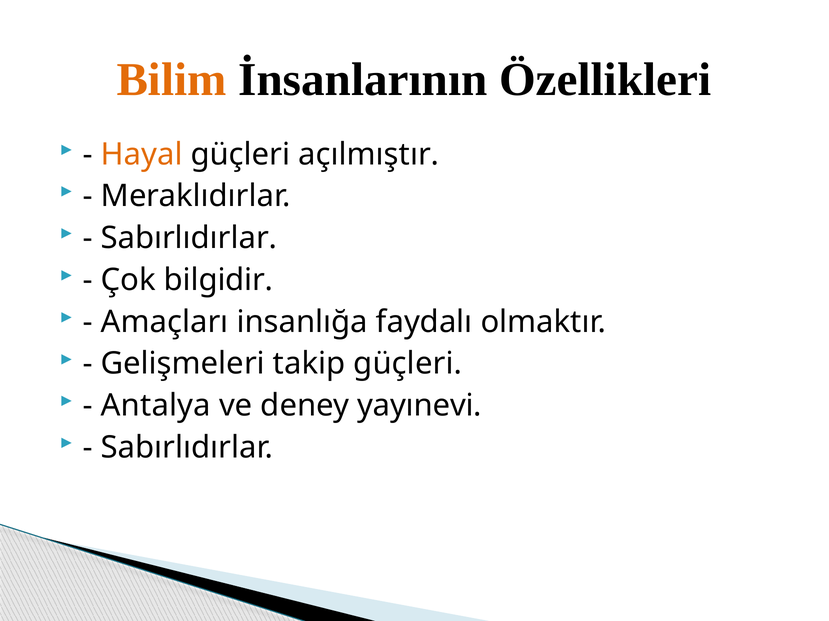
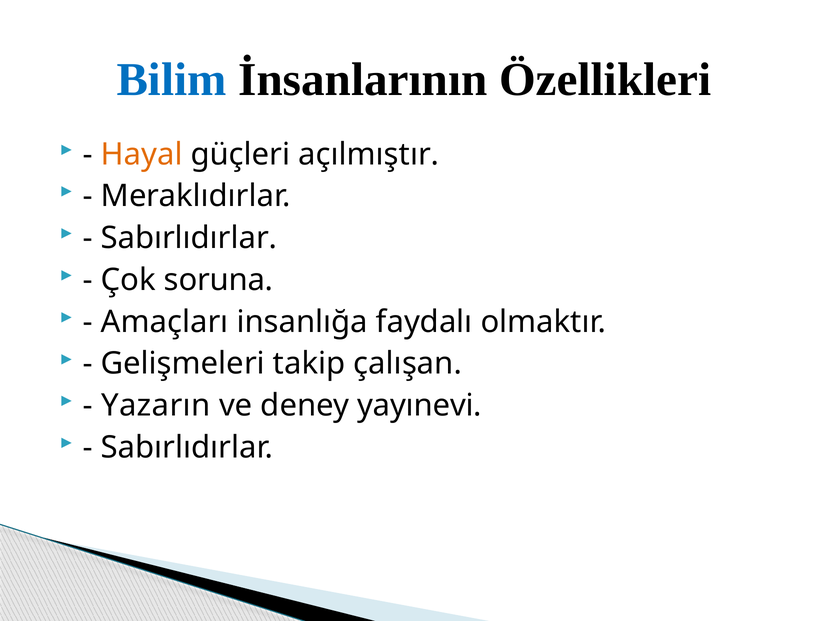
Bilim colour: orange -> blue (172, 80)
bilgidir: bilgidir -> soruna (219, 280)
takip güçleri: güçleri -> çalışan (408, 364)
Antalya: Antalya -> Yazarın (156, 406)
